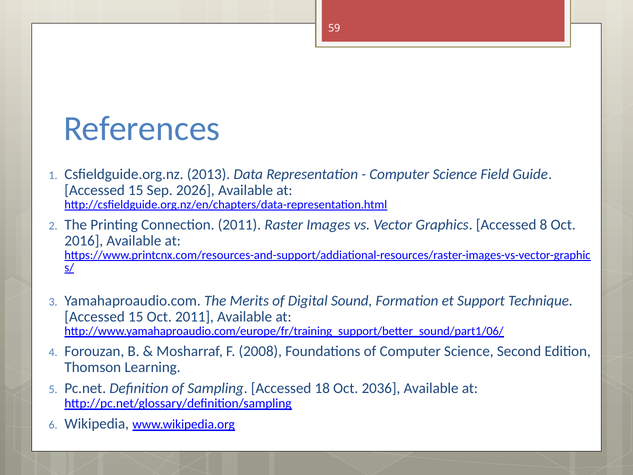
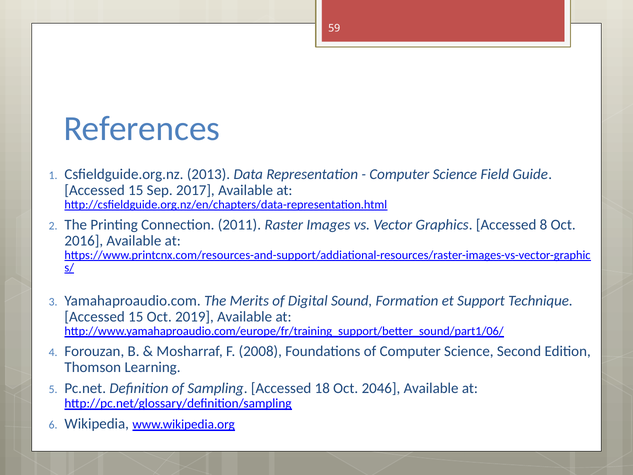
2026: 2026 -> 2017 (195, 190)
Oct 2011: 2011 -> 2019 (194, 317)
2036: 2036 -> 2046 (381, 388)
